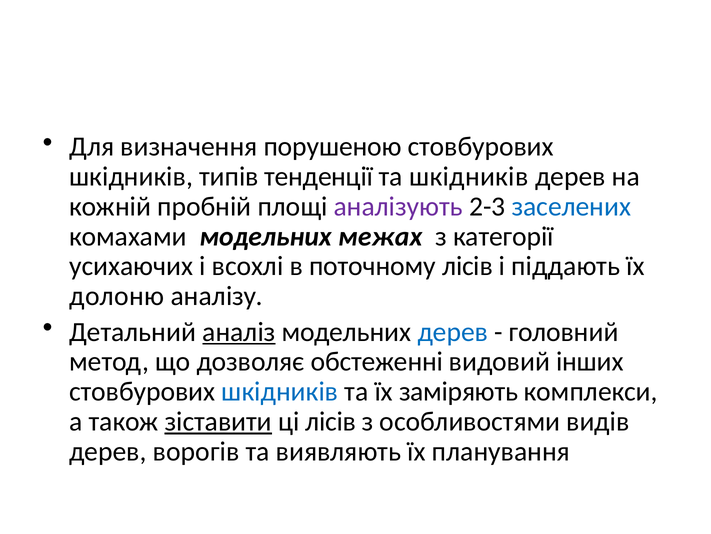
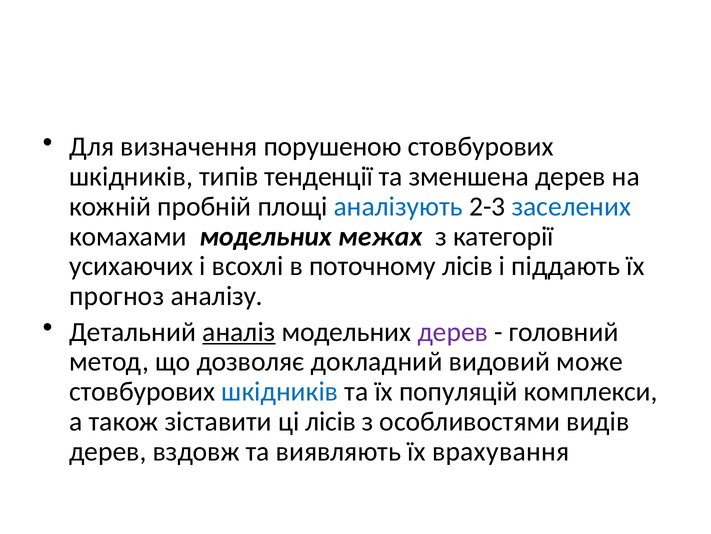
та шкідників: шкідників -> зменшена (469, 176)
аналізують colour: purple -> blue (398, 206)
долоню: долоню -> прогноз (117, 296)
дерев colour: blue -> purple (453, 331)
обстеженні: обстеженні -> докладний (377, 361)
інших: інших -> може (590, 361)
заміряють: заміряють -> популяцій (458, 391)
зіставити underline: present -> none (218, 421)
ворогів: ворогів -> вздовж (196, 451)
планування: планування -> врахування (501, 451)
